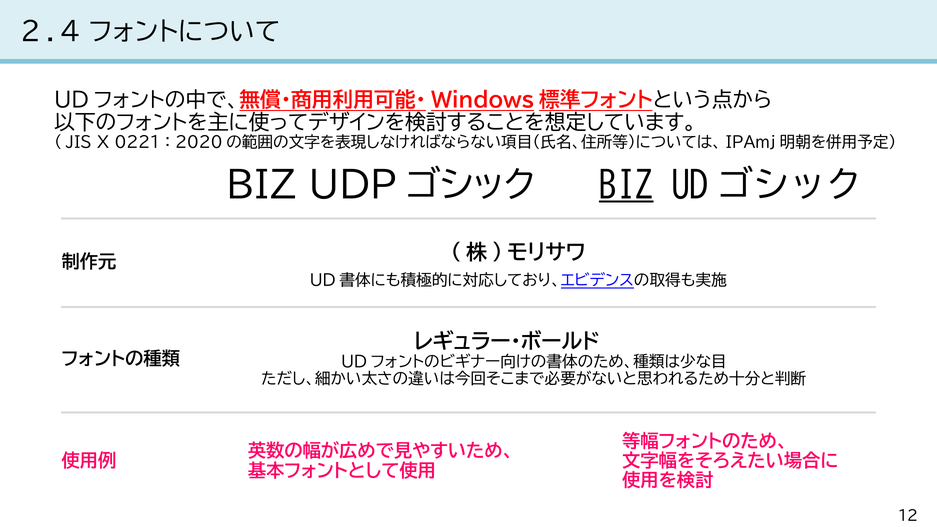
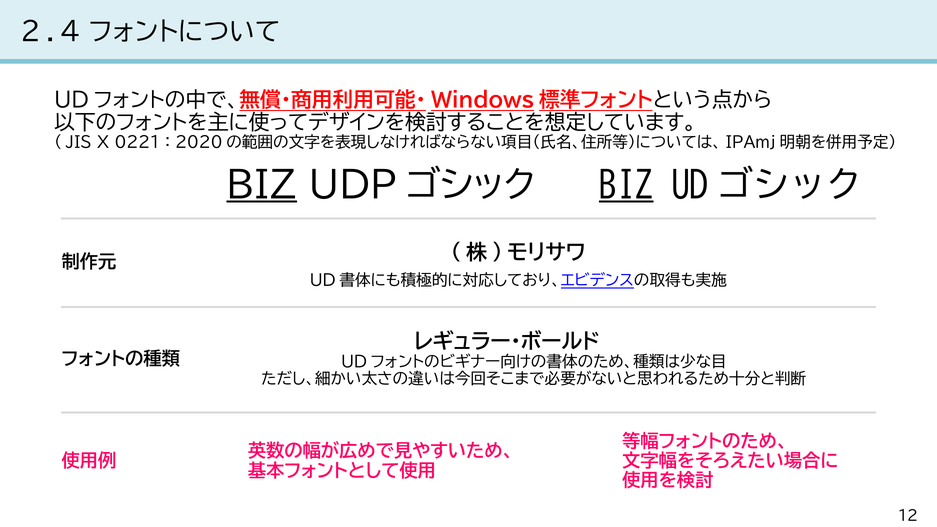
BIZ underline: none -> present (262, 186)
